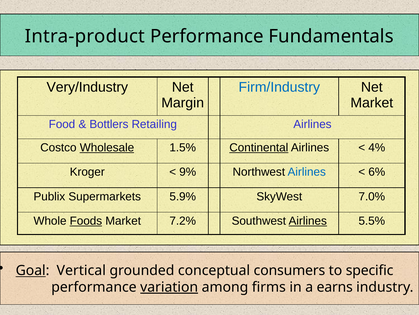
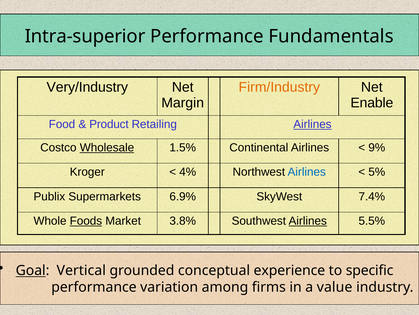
Intra-product: Intra-product -> Intra-superior (85, 36)
Firm/Industry colour: blue -> orange (279, 87)
Market: Market -> Enable (372, 103)
Bottlers: Bottlers -> Product (109, 124)
Airlines underline: none -> present (312, 124)
Continental underline: present -> none (259, 147)
4%: 4% -> 9% (377, 147)
9%: 9% -> 4% (188, 172)
6%: 6% -> 5% (377, 172)
5.9%: 5.9% -> 6.9% (183, 196)
7.0%: 7.0% -> 7.4% (372, 196)
7.2%: 7.2% -> 3.8% (183, 221)
consumers: consumers -> experience (289, 270)
variation underline: present -> none (169, 287)
earns: earns -> value (335, 287)
